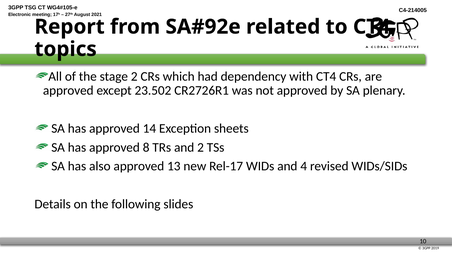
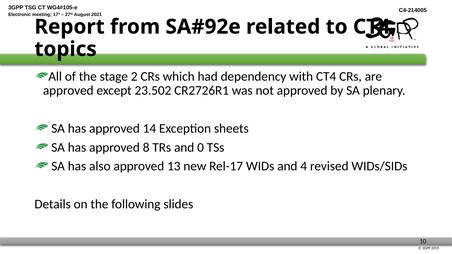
and 2: 2 -> 0 (201, 148)
